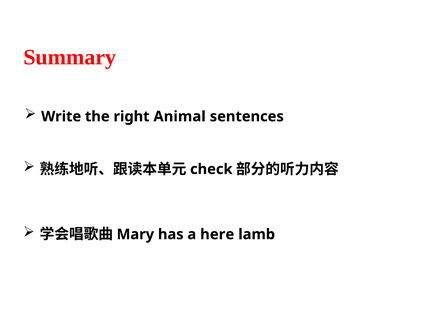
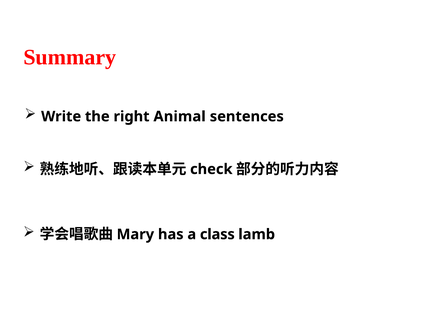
here: here -> class (217, 234)
